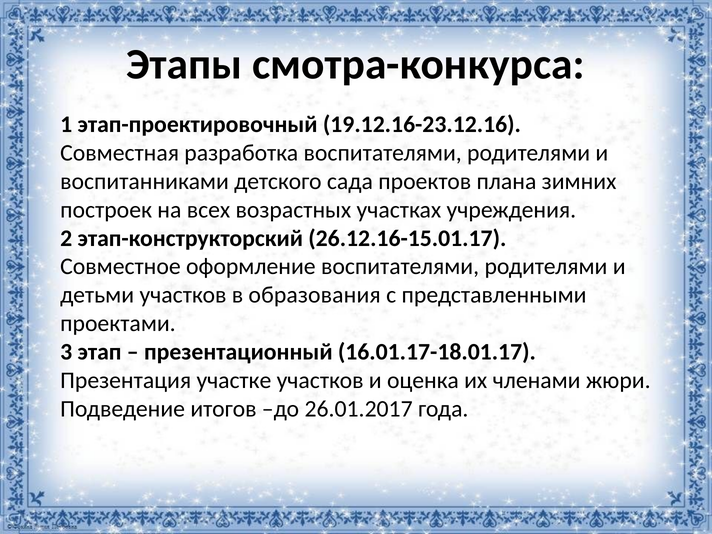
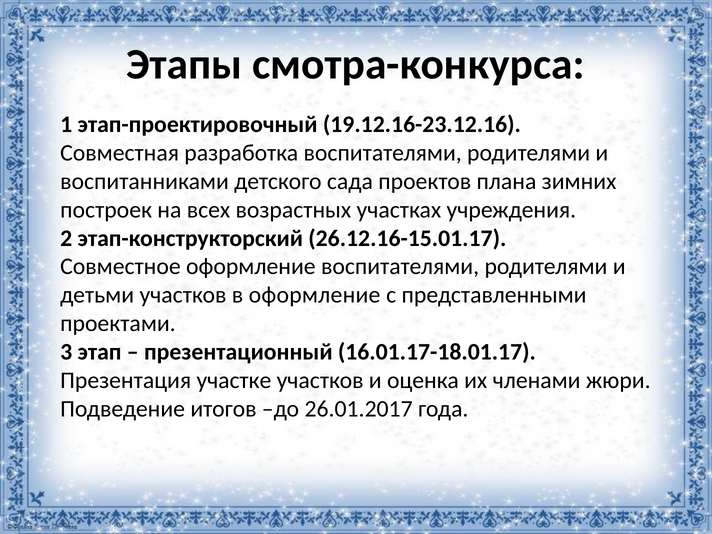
в образования: образования -> оформление (315, 295)
